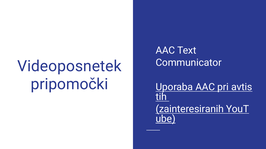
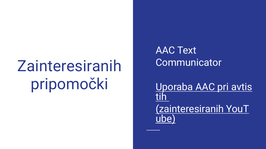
Videoposnetek: Videoposnetek -> Zainteresiranih (69, 66)
